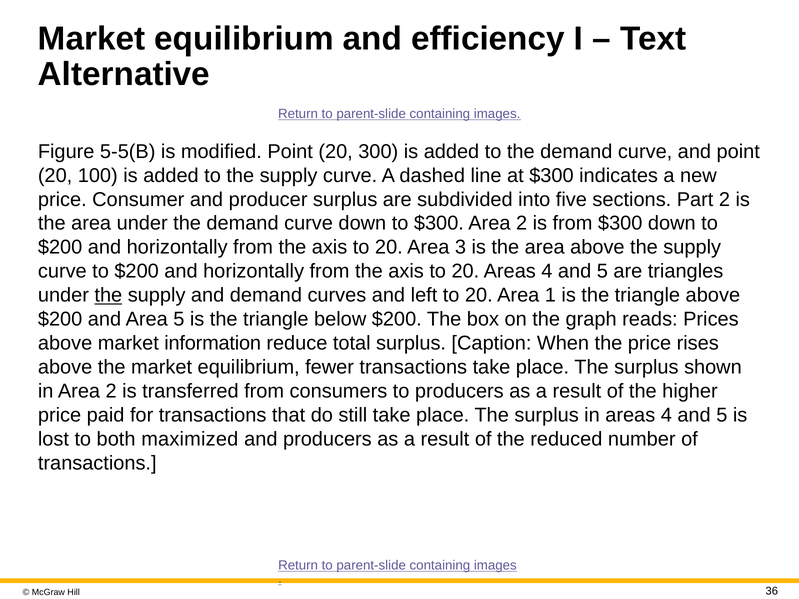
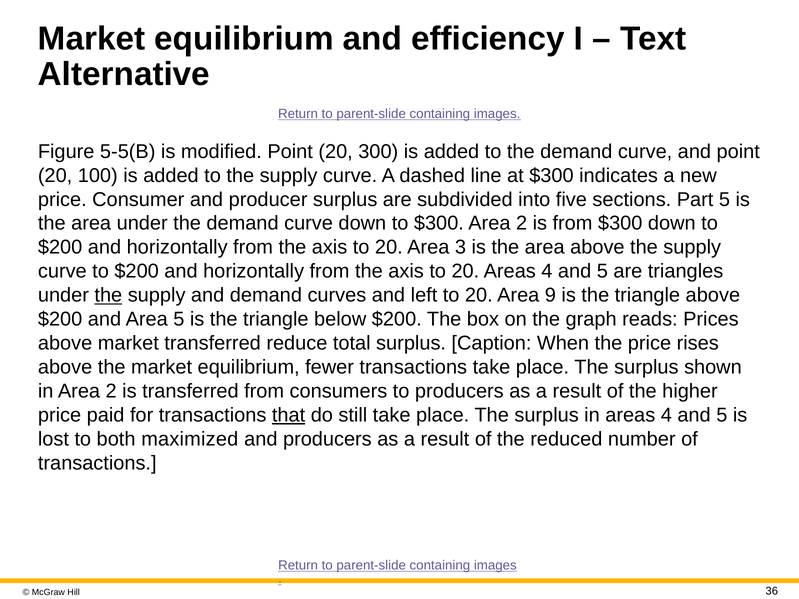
Part 2: 2 -> 5 (724, 200)
1: 1 -> 9 (550, 295)
market information: information -> transferred (213, 343)
that underline: none -> present (289, 415)
